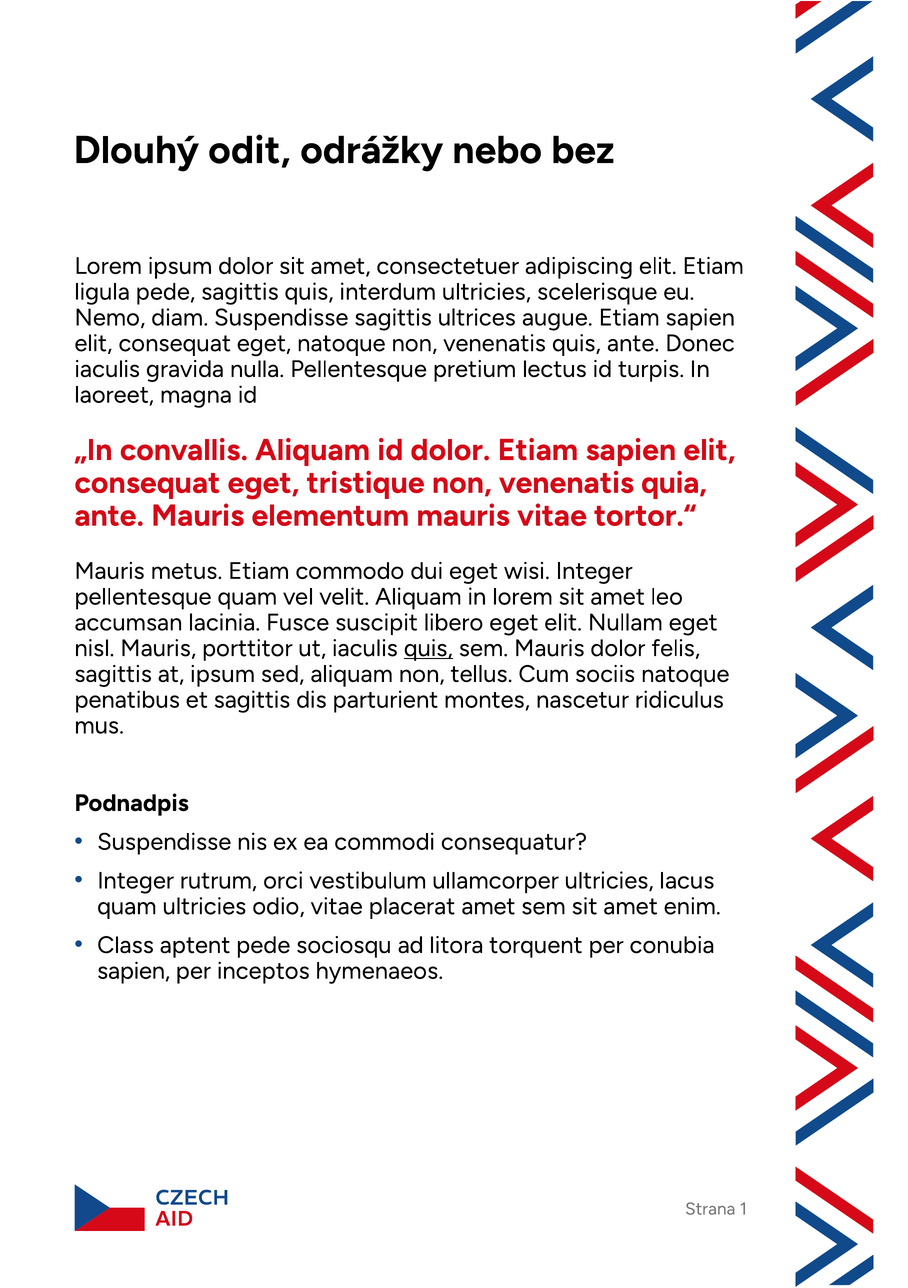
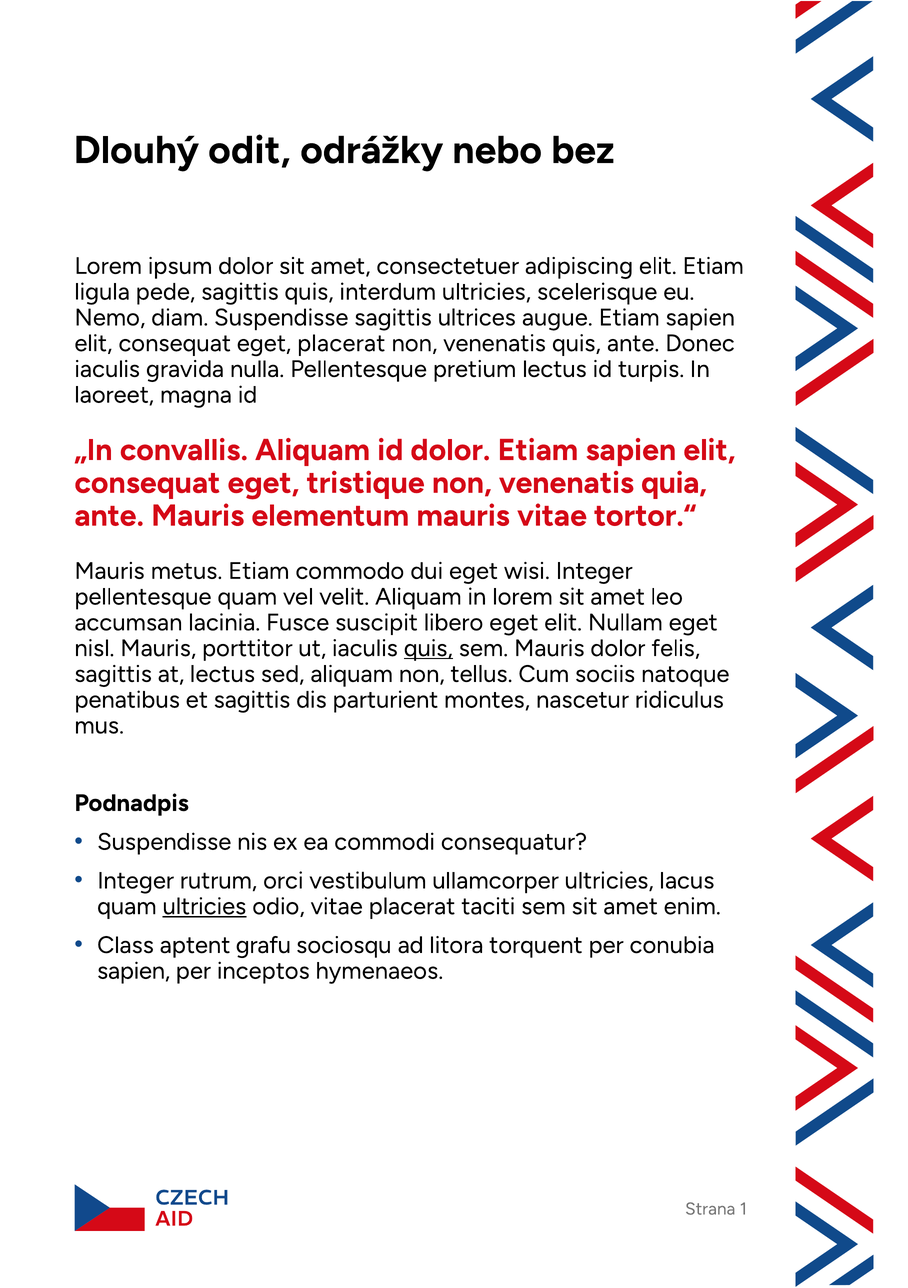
eget natoque: natoque -> placerat (341, 343)
at ipsum: ipsum -> lectus (223, 674)
ultricies underline: none -> present (204, 907)
placerat amet: amet -> taciti (488, 907)
aptent pede: pede -> grafu (263, 945)
